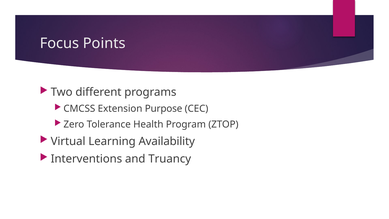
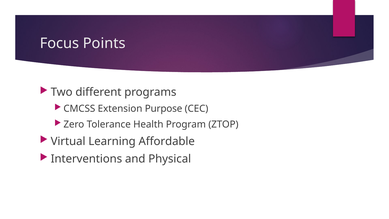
Availability: Availability -> Affordable (167, 141)
Truancy: Truancy -> Physical (170, 159)
